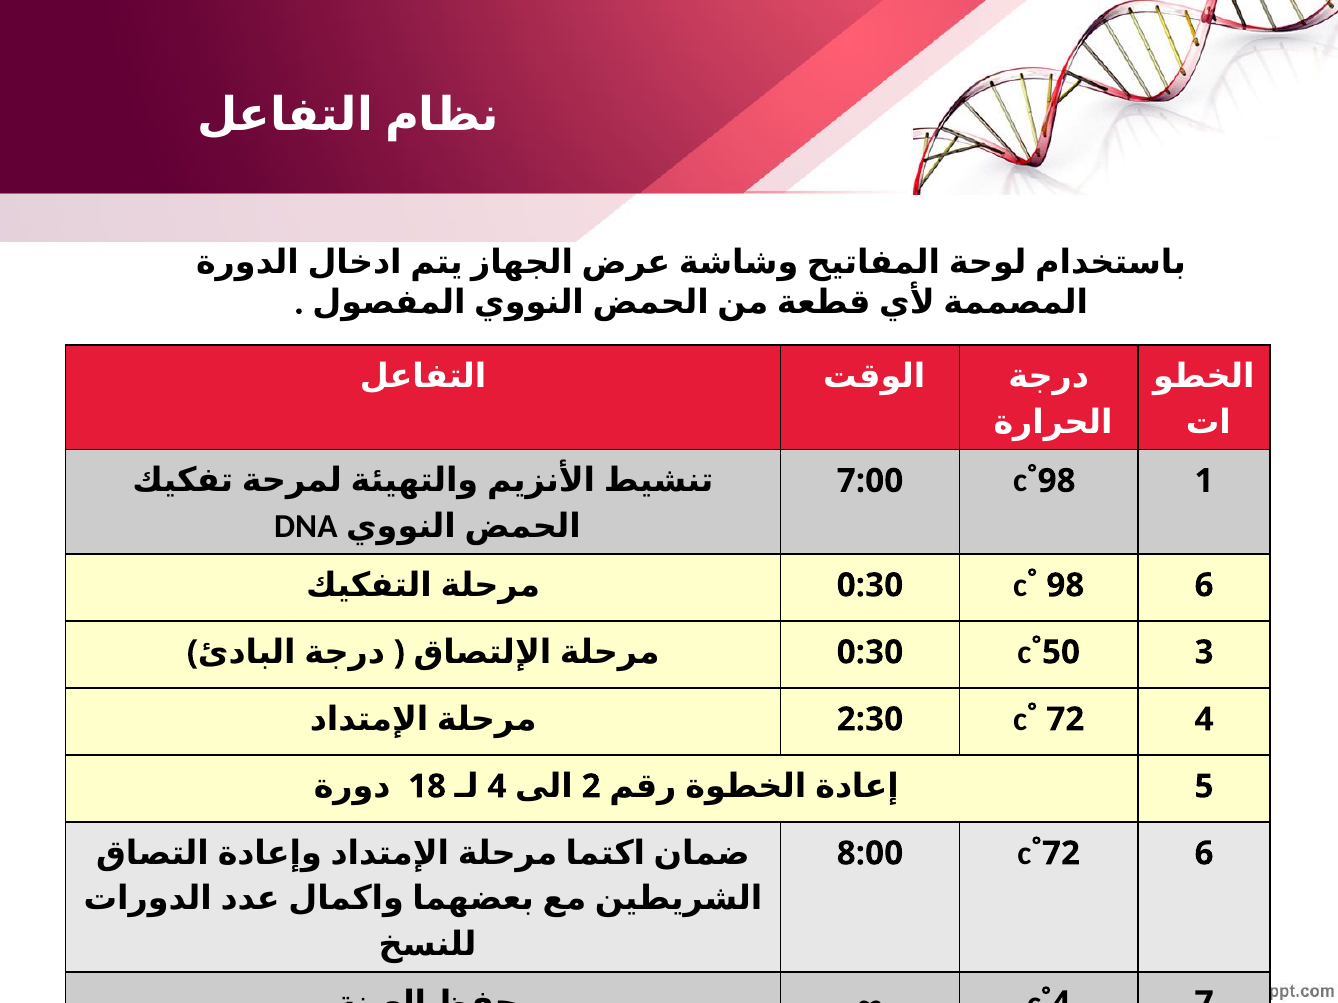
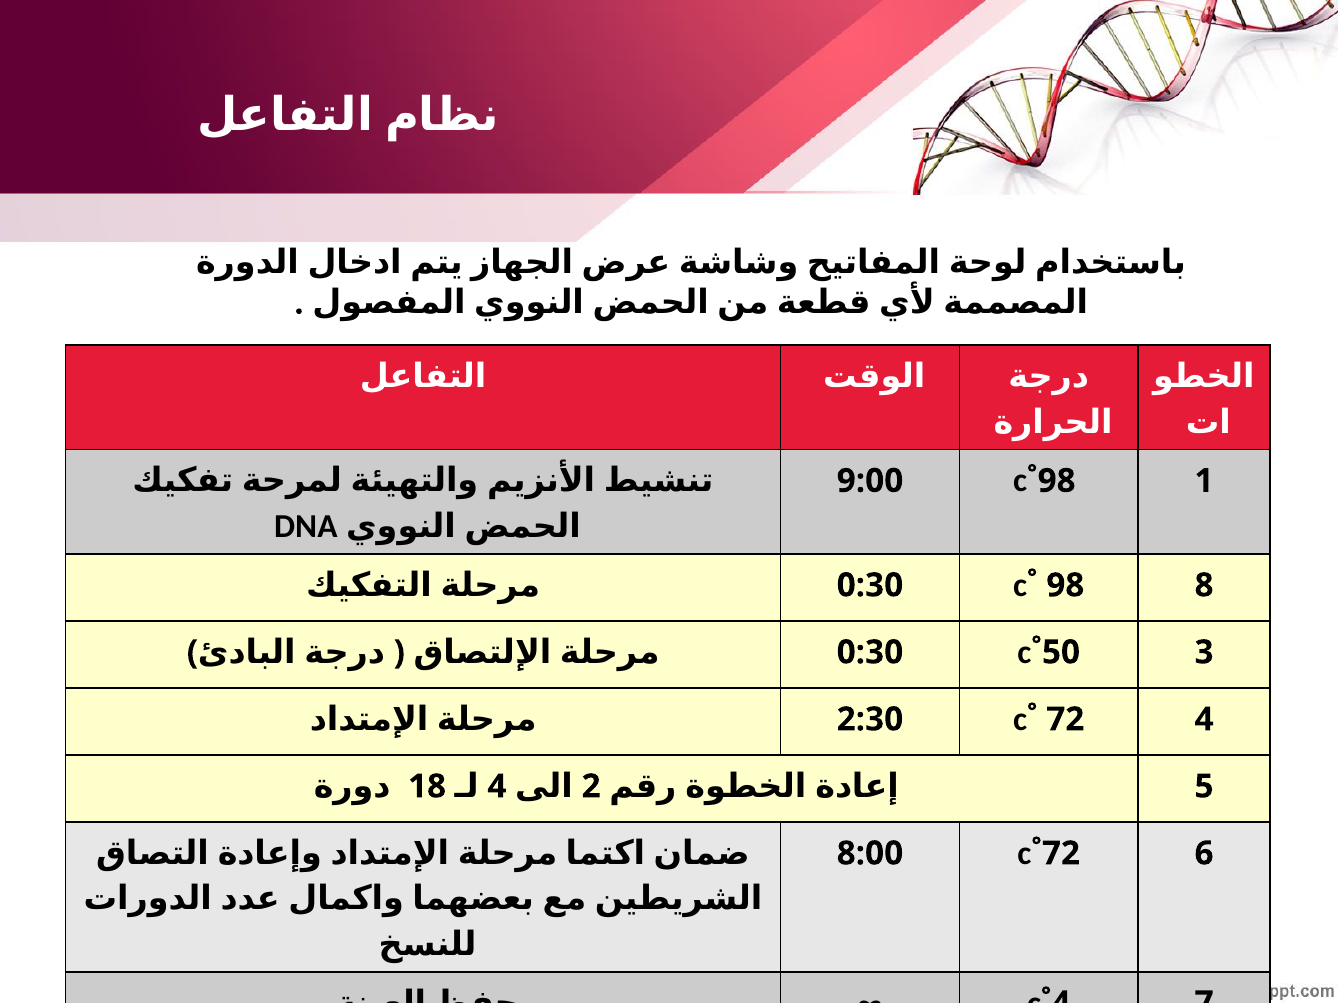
7:00: 7:00 -> 9:00 (870, 481)
6: 6 -> 8 (1204, 586)
